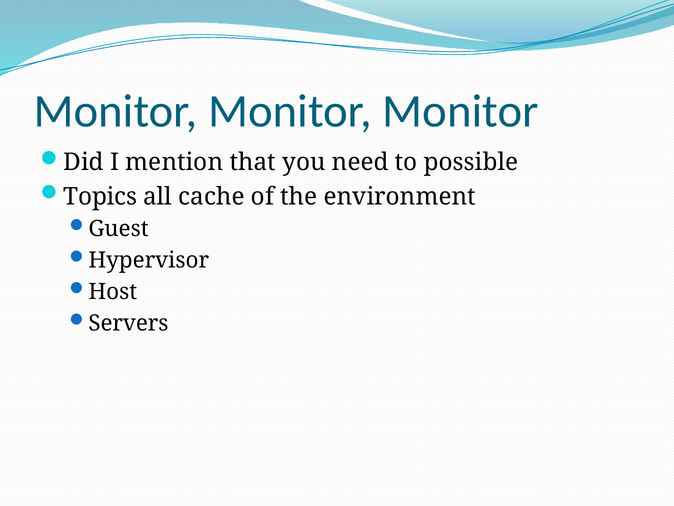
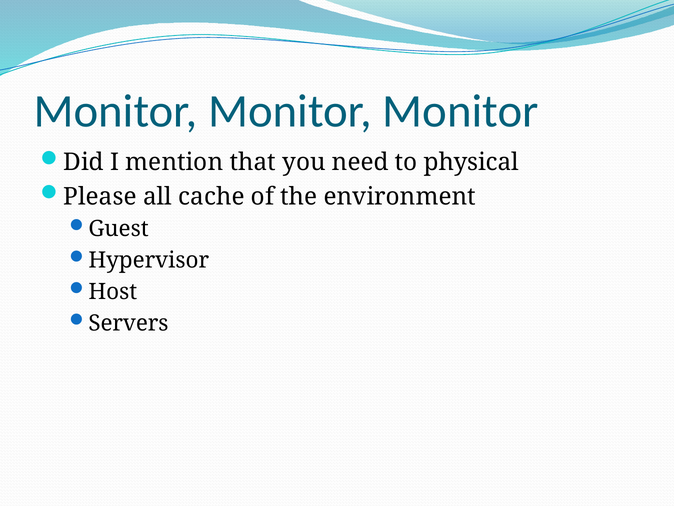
possible: possible -> physical (471, 162)
Topics: Topics -> Please (100, 196)
